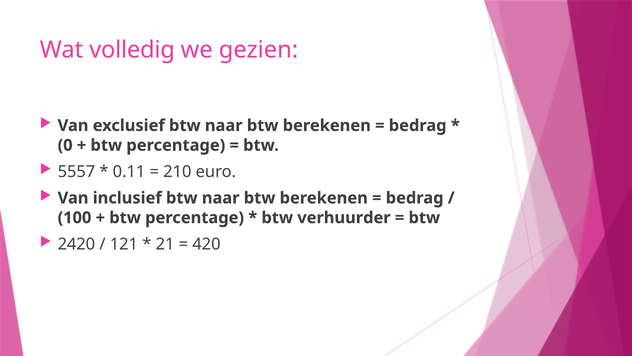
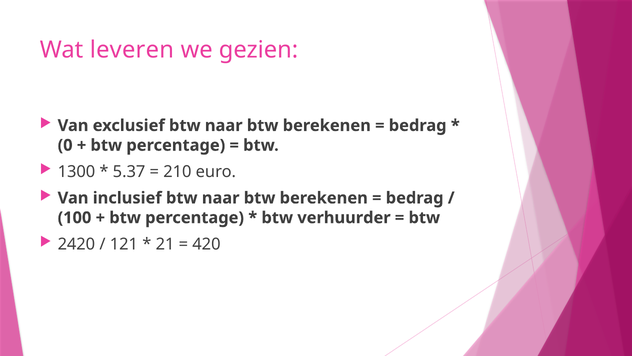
volledig: volledig -> leveren (132, 50)
5557: 5557 -> 1300 (76, 171)
0.11: 0.11 -> 5.37 (129, 171)
